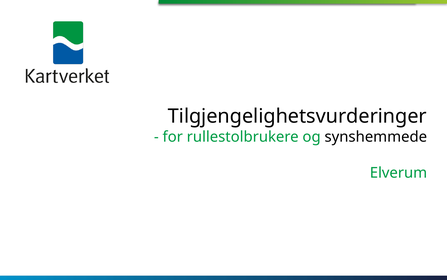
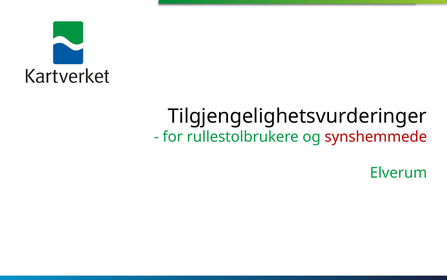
synshemmede colour: black -> red (376, 137)
